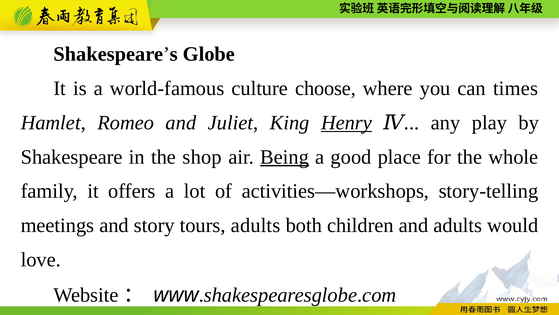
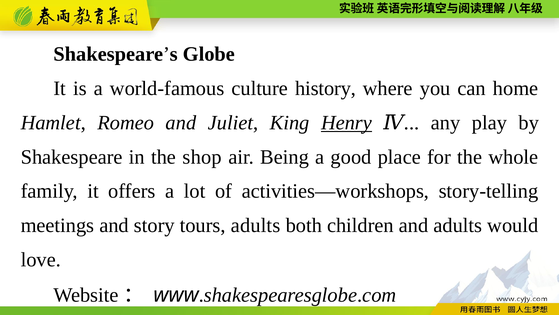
choose: choose -> history (326, 88)
times: times -> home (516, 88)
Being underline: present -> none (285, 157)
